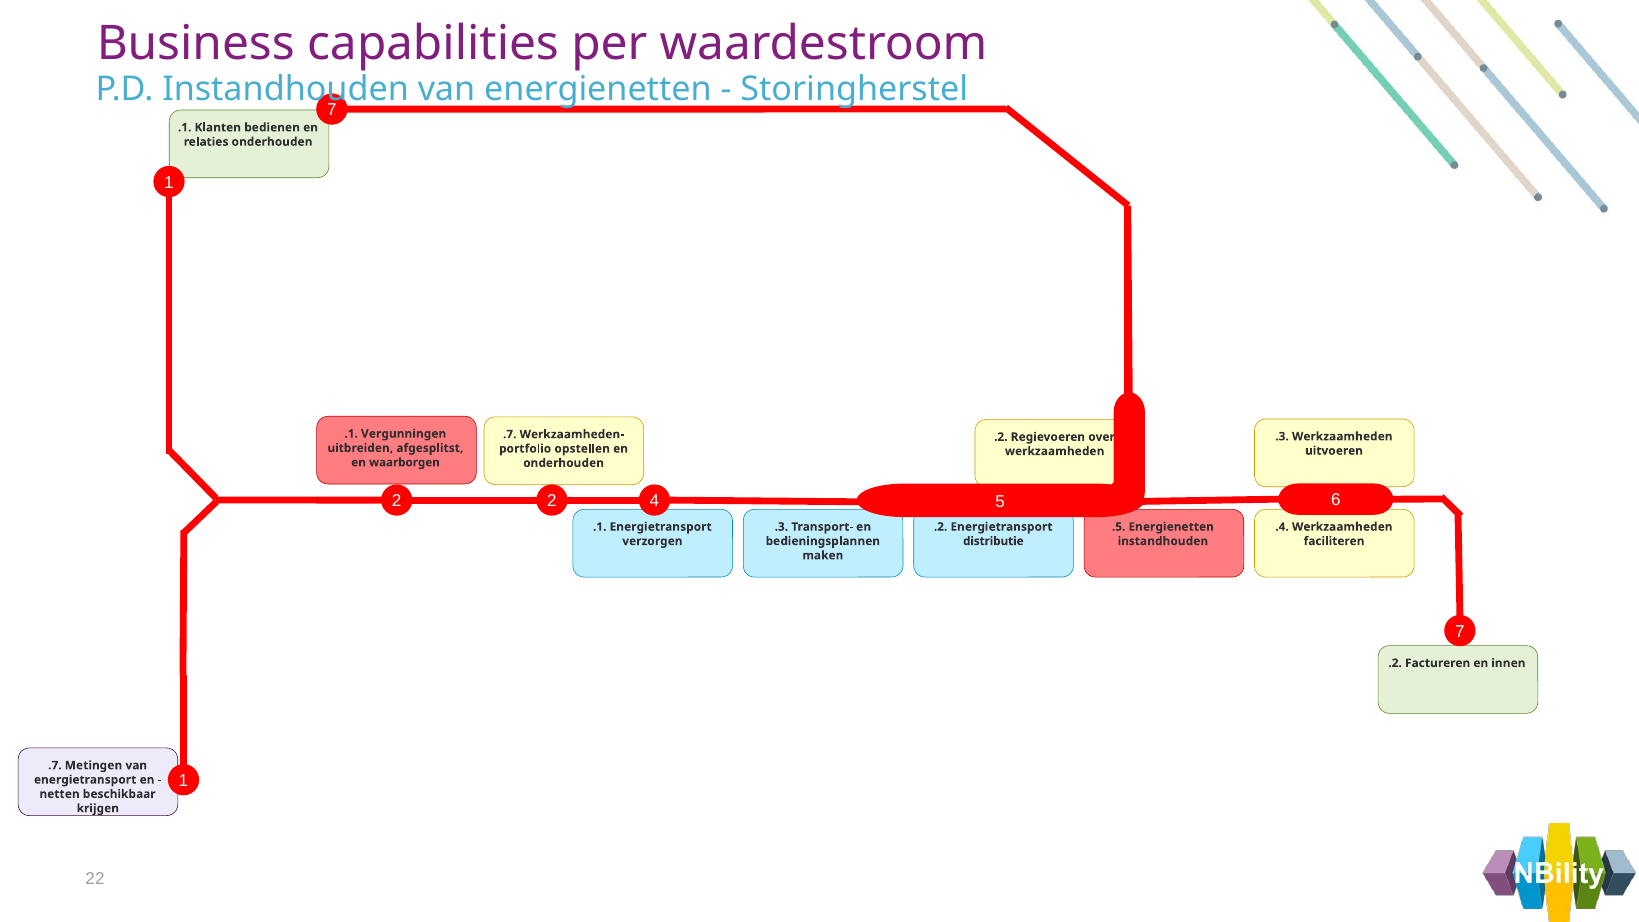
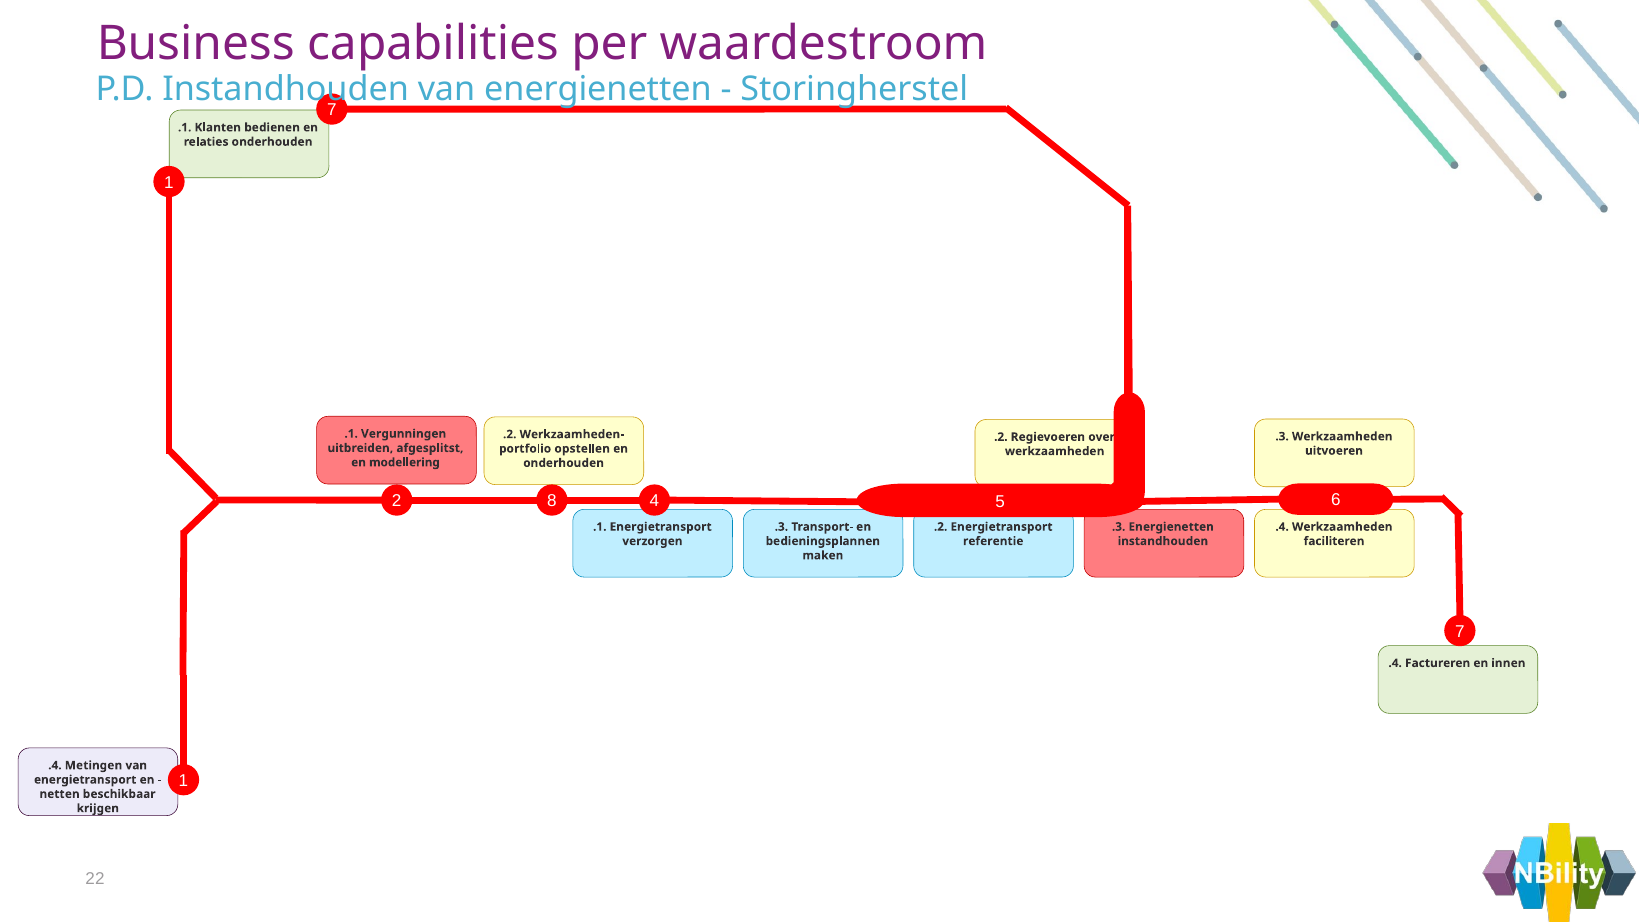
.7: .7 -> .2 (510, 434)
waarborgen: waarborgen -> modellering (404, 462)
2 2: 2 -> 8 (552, 501)
.5: .5 -> .3 (1119, 527)
distributie: distributie -> referentie (993, 541)
.2: .2 -> .4 (1395, 663)
.7: .7 -> .4 (55, 765)
